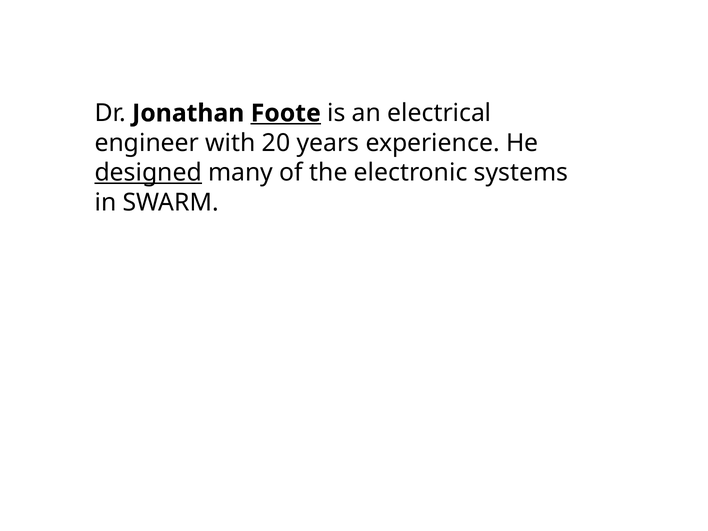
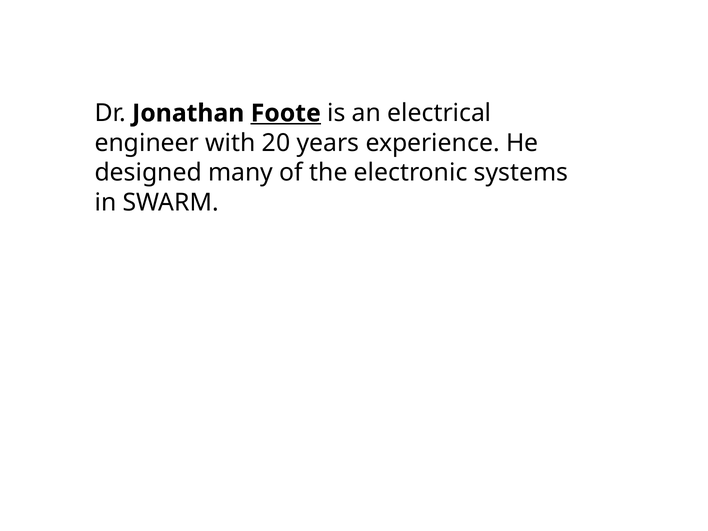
designed underline: present -> none (148, 173)
